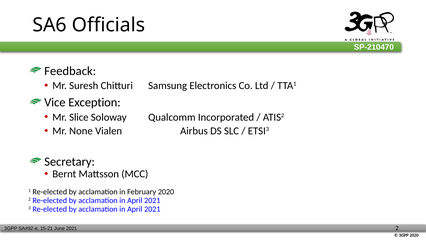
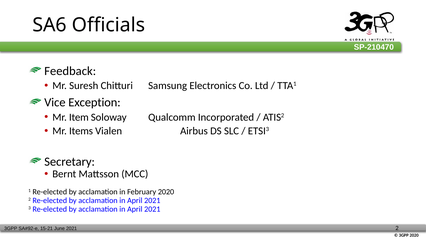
Slice: Slice -> Item (79, 117)
None: None -> Items (81, 131)
